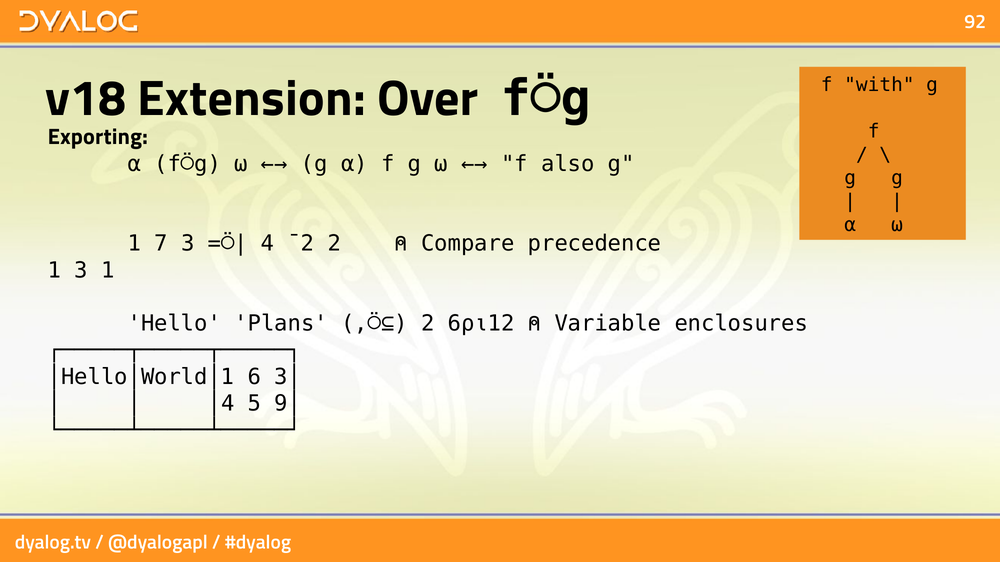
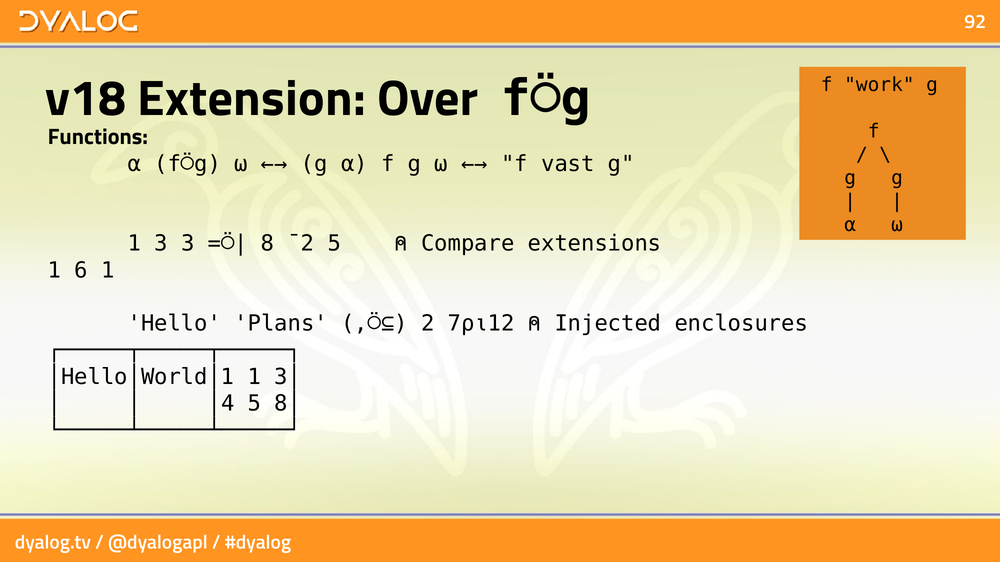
with: with -> work (879, 85)
Exporting: Exporting -> Functions (98, 137)
also: also -> vast (568, 164)
1 7: 7 -> 3 (161, 244)
4: 4 -> 8 (268, 244)
¯2 2: 2 -> 5 (334, 244)
precedence: precedence -> extensions (595, 244)
1 3: 3 -> 6 (81, 270)
6⍴⍳12: 6⍴⍳12 -> 7⍴⍳12 (481, 324)
Variable: Variable -> Injected (608, 324)
│Hello│World│1 6: 6 -> 1 (254, 377)
9│: 9│ -> 8│ (288, 404)
